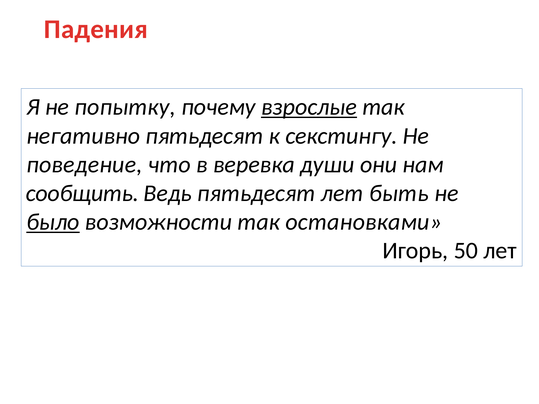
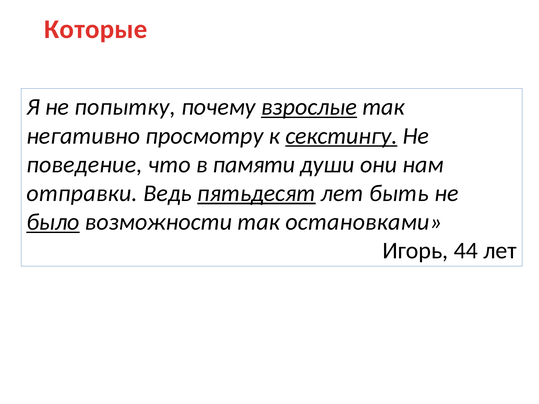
Падения: Падения -> Которые (96, 29)
негативно пятьдесят: пятьдесят -> просмотру (204, 136)
секстингу underline: none -> present (341, 136)
веревка: веревка -> памяти (254, 165)
сообщить: сообщить -> отправки (82, 193)
пятьдесят underline: none -> present (256, 193)
50: 50 -> 44 (466, 251)
